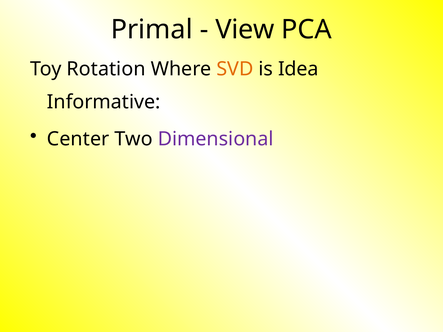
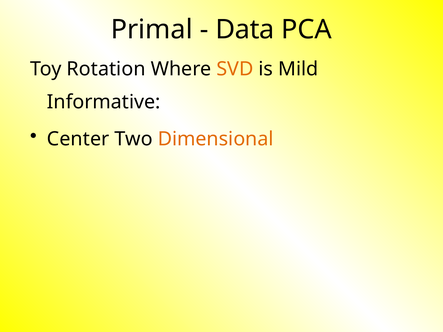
View: View -> Data (245, 30)
Idea: Idea -> Mild (298, 69)
Dimensional colour: purple -> orange (216, 139)
